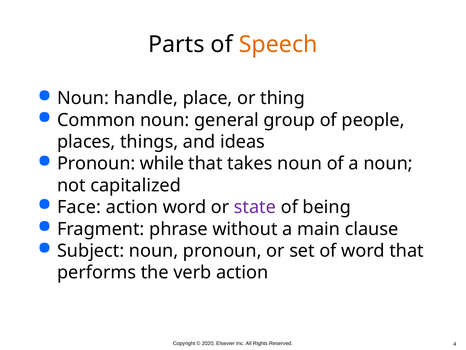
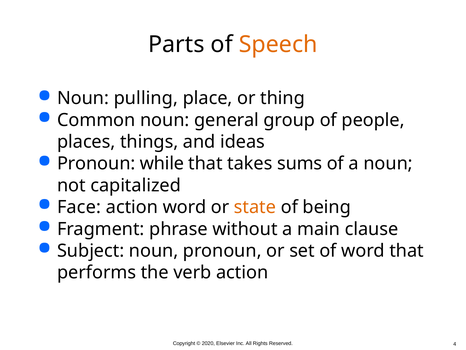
handle: handle -> pulling (146, 98)
takes noun: noun -> sums (300, 163)
state colour: purple -> orange (255, 207)
